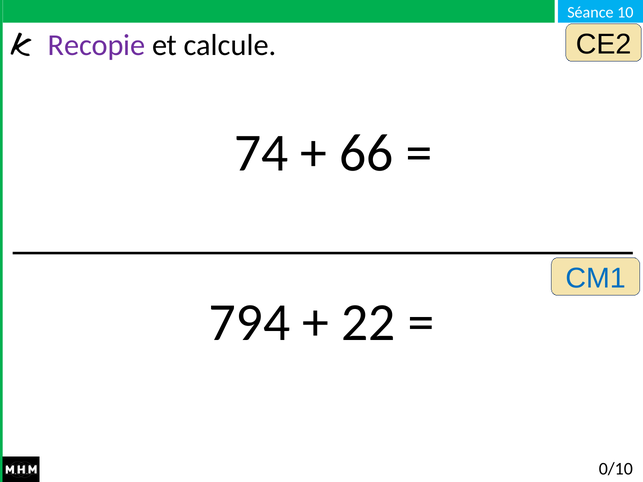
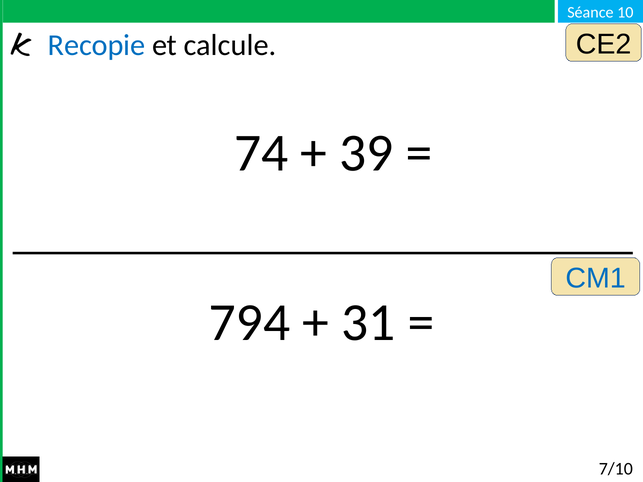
Recopie colour: purple -> blue (96, 45)
66: 66 -> 39 (366, 153)
22: 22 -> 31 (368, 323)
0/10: 0/10 -> 7/10 (616, 469)
